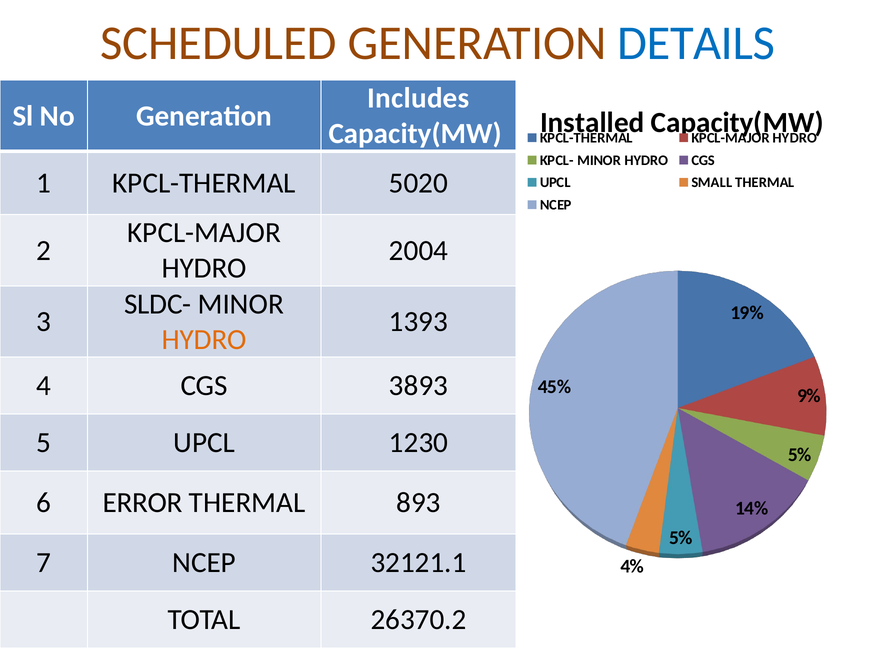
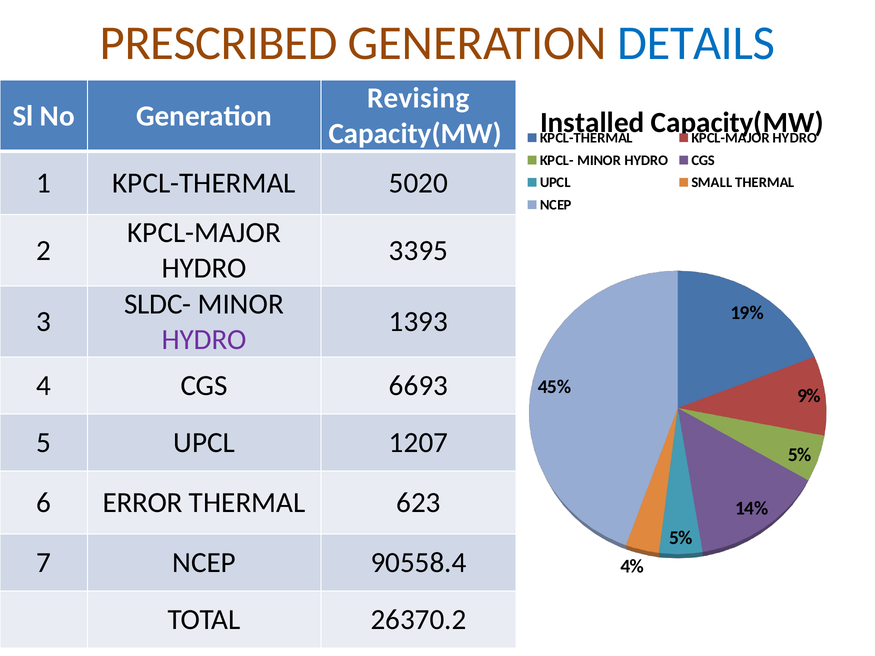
SCHEDULED: SCHEDULED -> PRESCRIBED (219, 43)
Includes: Includes -> Revising (418, 98)
2004: 2004 -> 3395 (419, 251)
HYDRO colour: orange -> purple (204, 340)
3893: 3893 -> 6693 (419, 386)
1230: 1230 -> 1207 (419, 443)
893: 893 -> 623 (418, 503)
32121.1: 32121.1 -> 90558.4 (419, 563)
